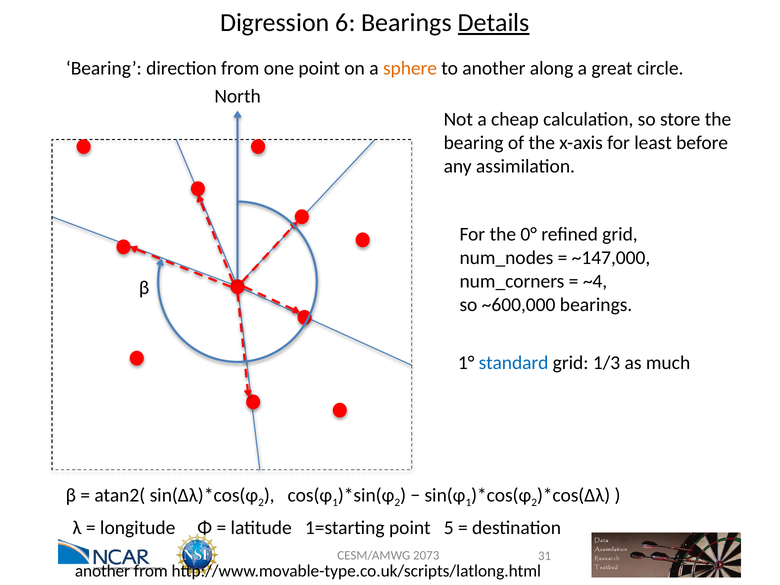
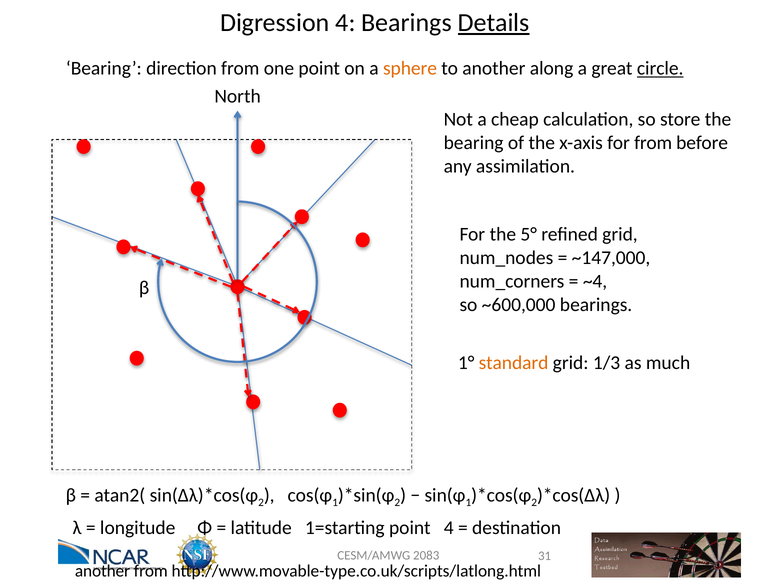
Digression 6: 6 -> 4 (345, 23)
circle underline: none -> present (660, 69)
for least: least -> from (653, 143)
0°: 0° -> 5° (529, 234)
standard colour: blue -> orange (514, 363)
point 5: 5 -> 4 (449, 528)
2073: 2073 -> 2083 (426, 556)
